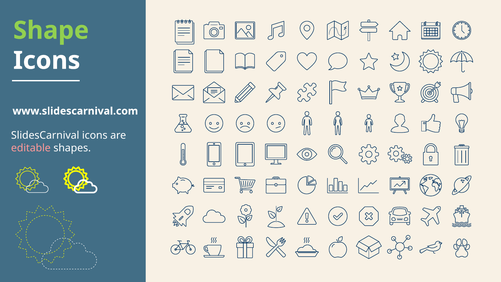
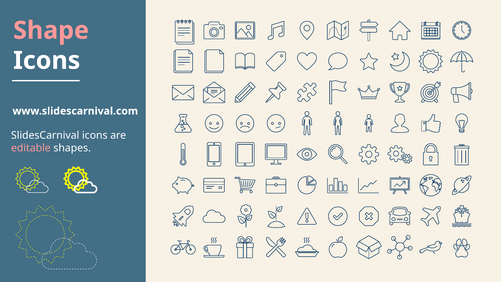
Shape colour: light green -> pink (51, 30)
